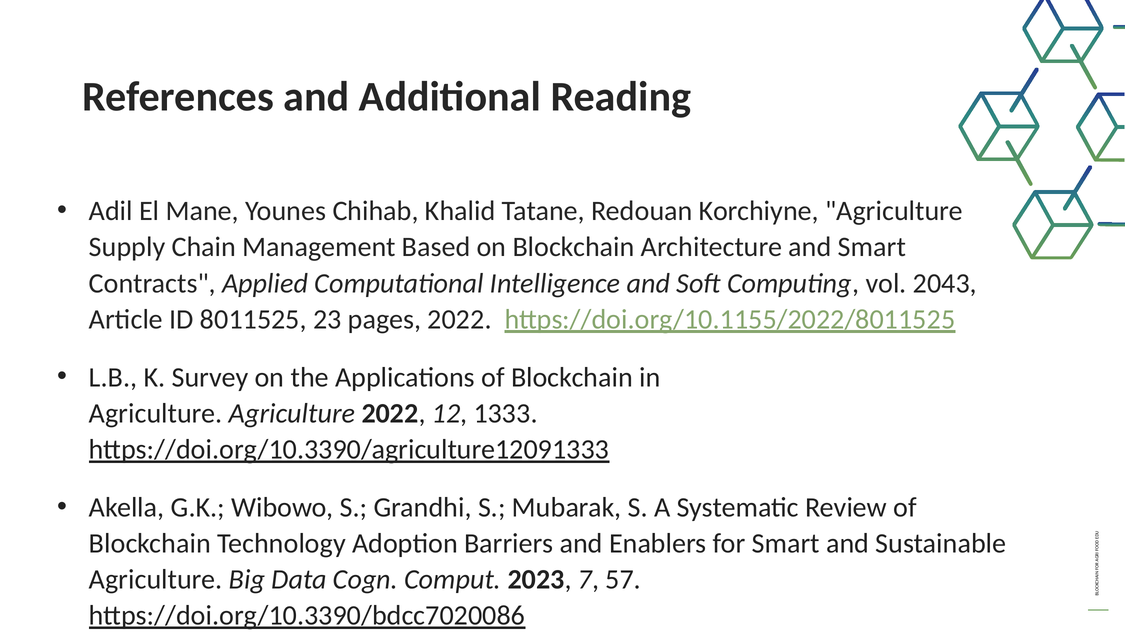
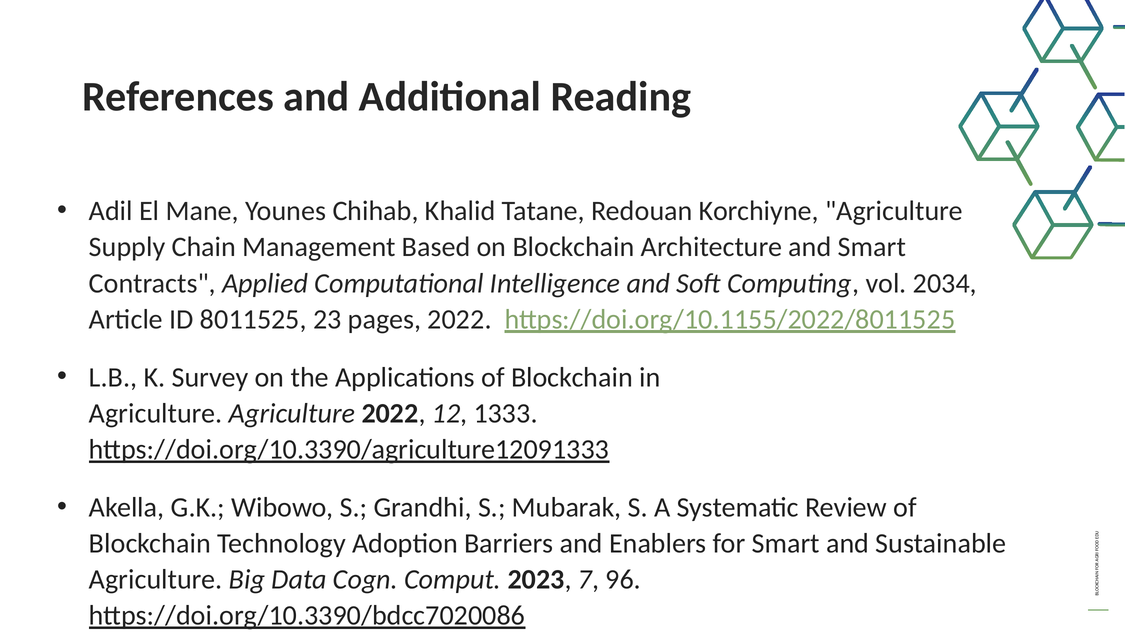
2043: 2043 -> 2034 (945, 283)
57: 57 -> 96 (623, 579)
